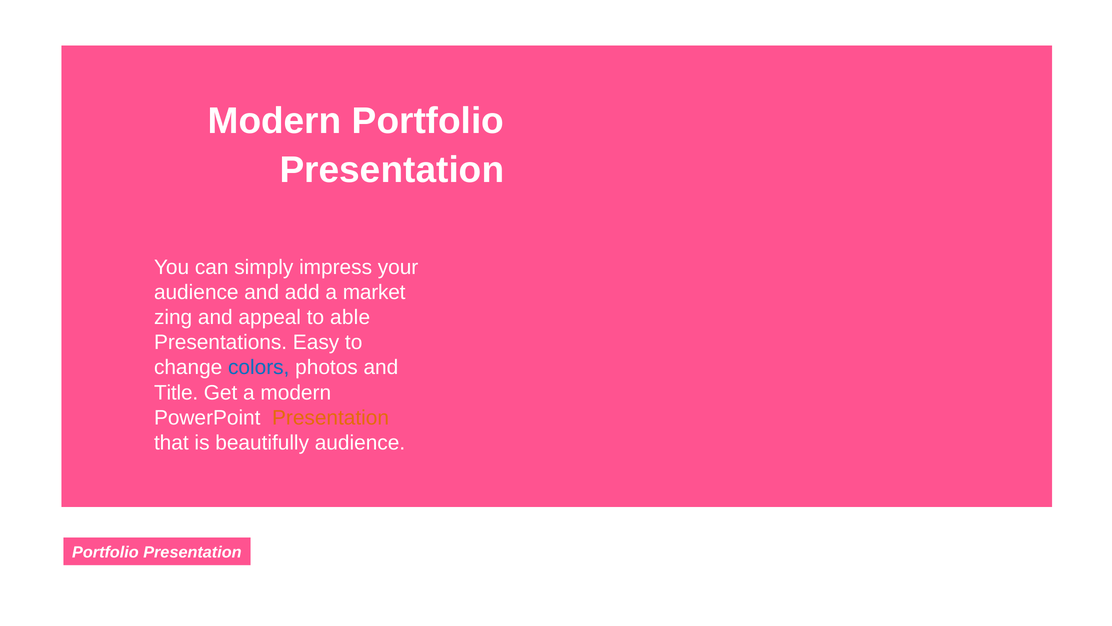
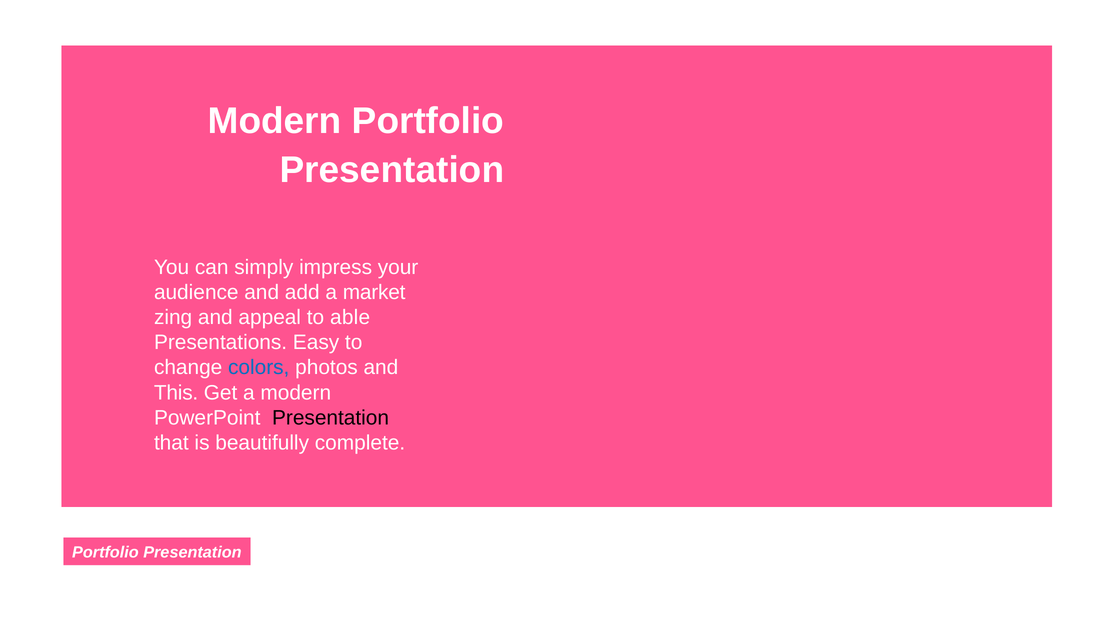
Title: Title -> This (176, 392)
Presentation colour: orange -> black (331, 417)
beautifully audience: audience -> complete (360, 442)
